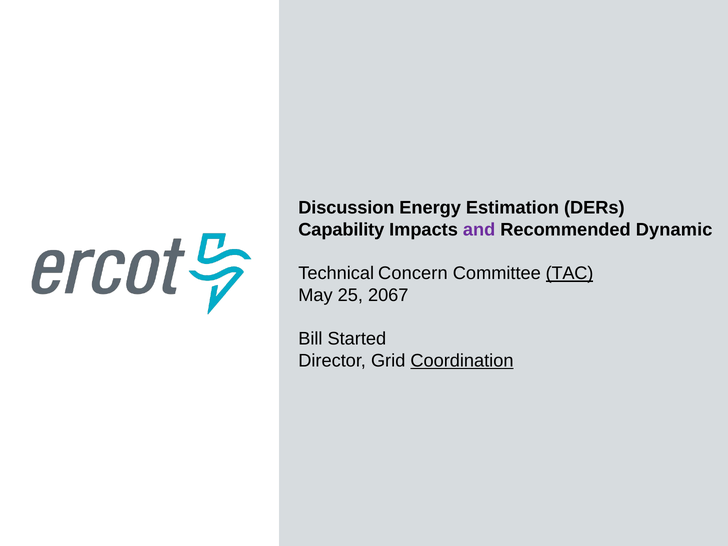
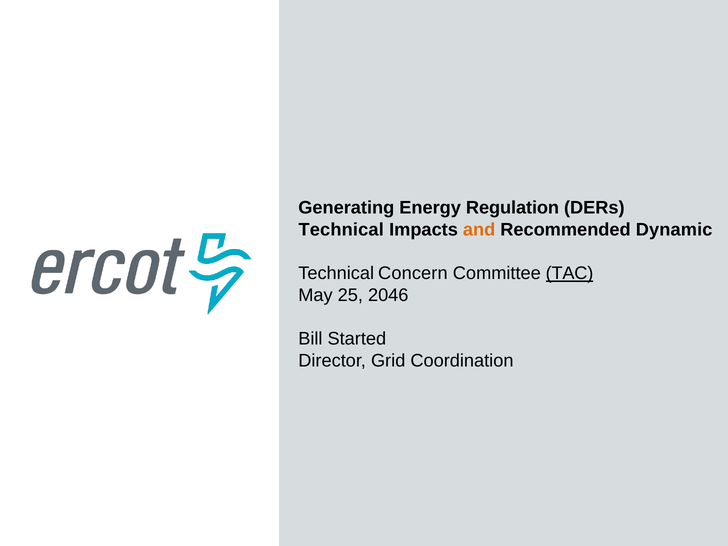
Discussion: Discussion -> Generating (346, 208)
Estimation: Estimation -> Regulation (513, 208)
Capability: Capability -> Technical (341, 230)
and colour: purple -> orange (479, 230)
2067: 2067 -> 2046 (388, 295)
Coordination underline: present -> none (462, 361)
